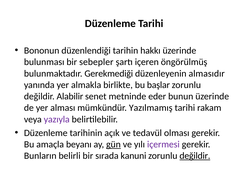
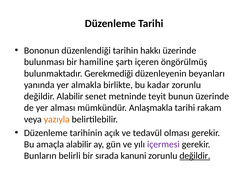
sebepler: sebepler -> hamiline (96, 62)
almasıdır: almasıdır -> beyanları (207, 74)
başlar: başlar -> kadar (158, 85)
eder: eder -> teyit (157, 97)
Yazılmamış: Yazılmamış -> Anlaşmakla (151, 108)
yazıyla colour: purple -> orange (57, 120)
amaçla beyanı: beyanı -> alabilir (79, 145)
gün underline: present -> none (113, 145)
